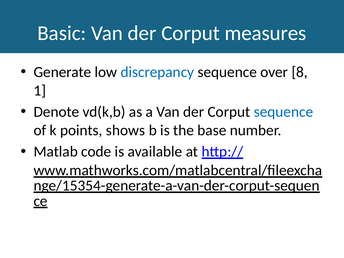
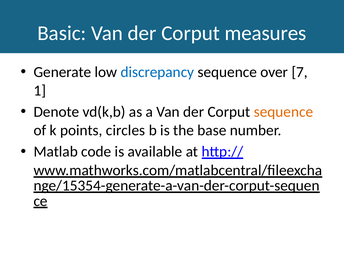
8: 8 -> 7 (300, 72)
sequence colour: blue -> orange (283, 112)
shows: shows -> circles (126, 130)
